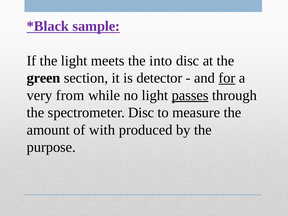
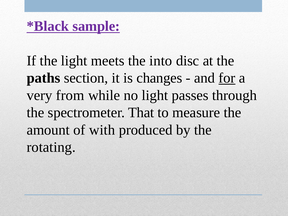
green: green -> paths (43, 78)
detector: detector -> changes (159, 78)
passes underline: present -> none (190, 95)
spectrometer Disc: Disc -> That (141, 113)
purpose: purpose -> rotating (51, 147)
